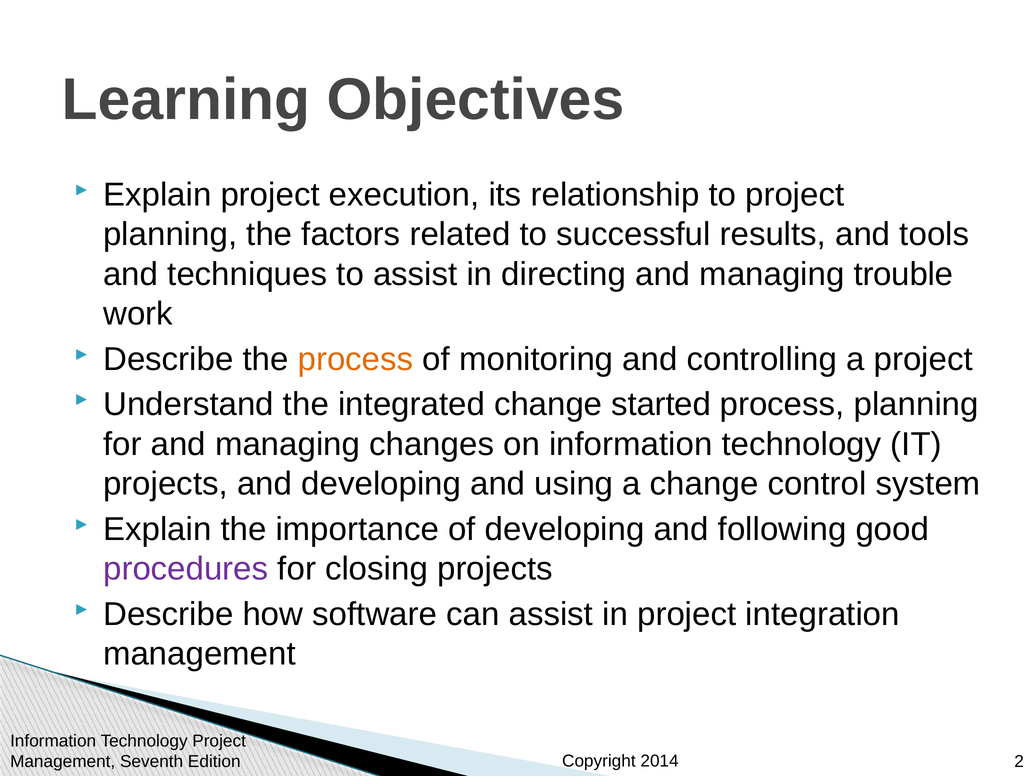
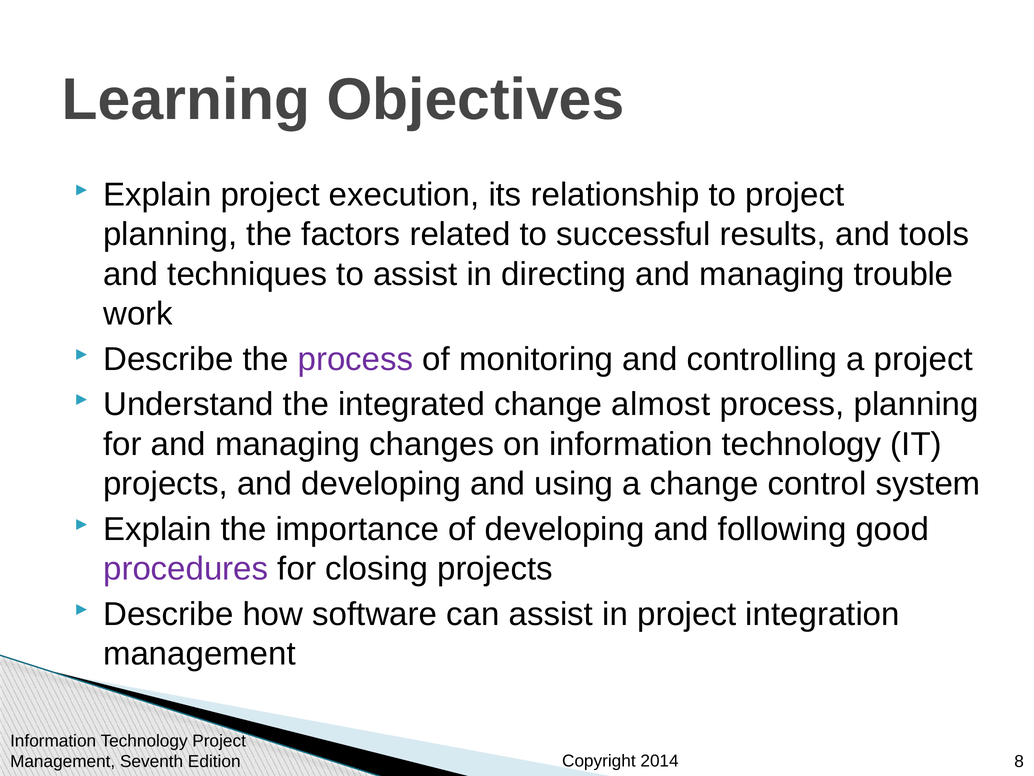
process colour: orange -> purple (356, 359)
started: started -> almost (661, 404)
2: 2 -> 8 (1019, 761)
